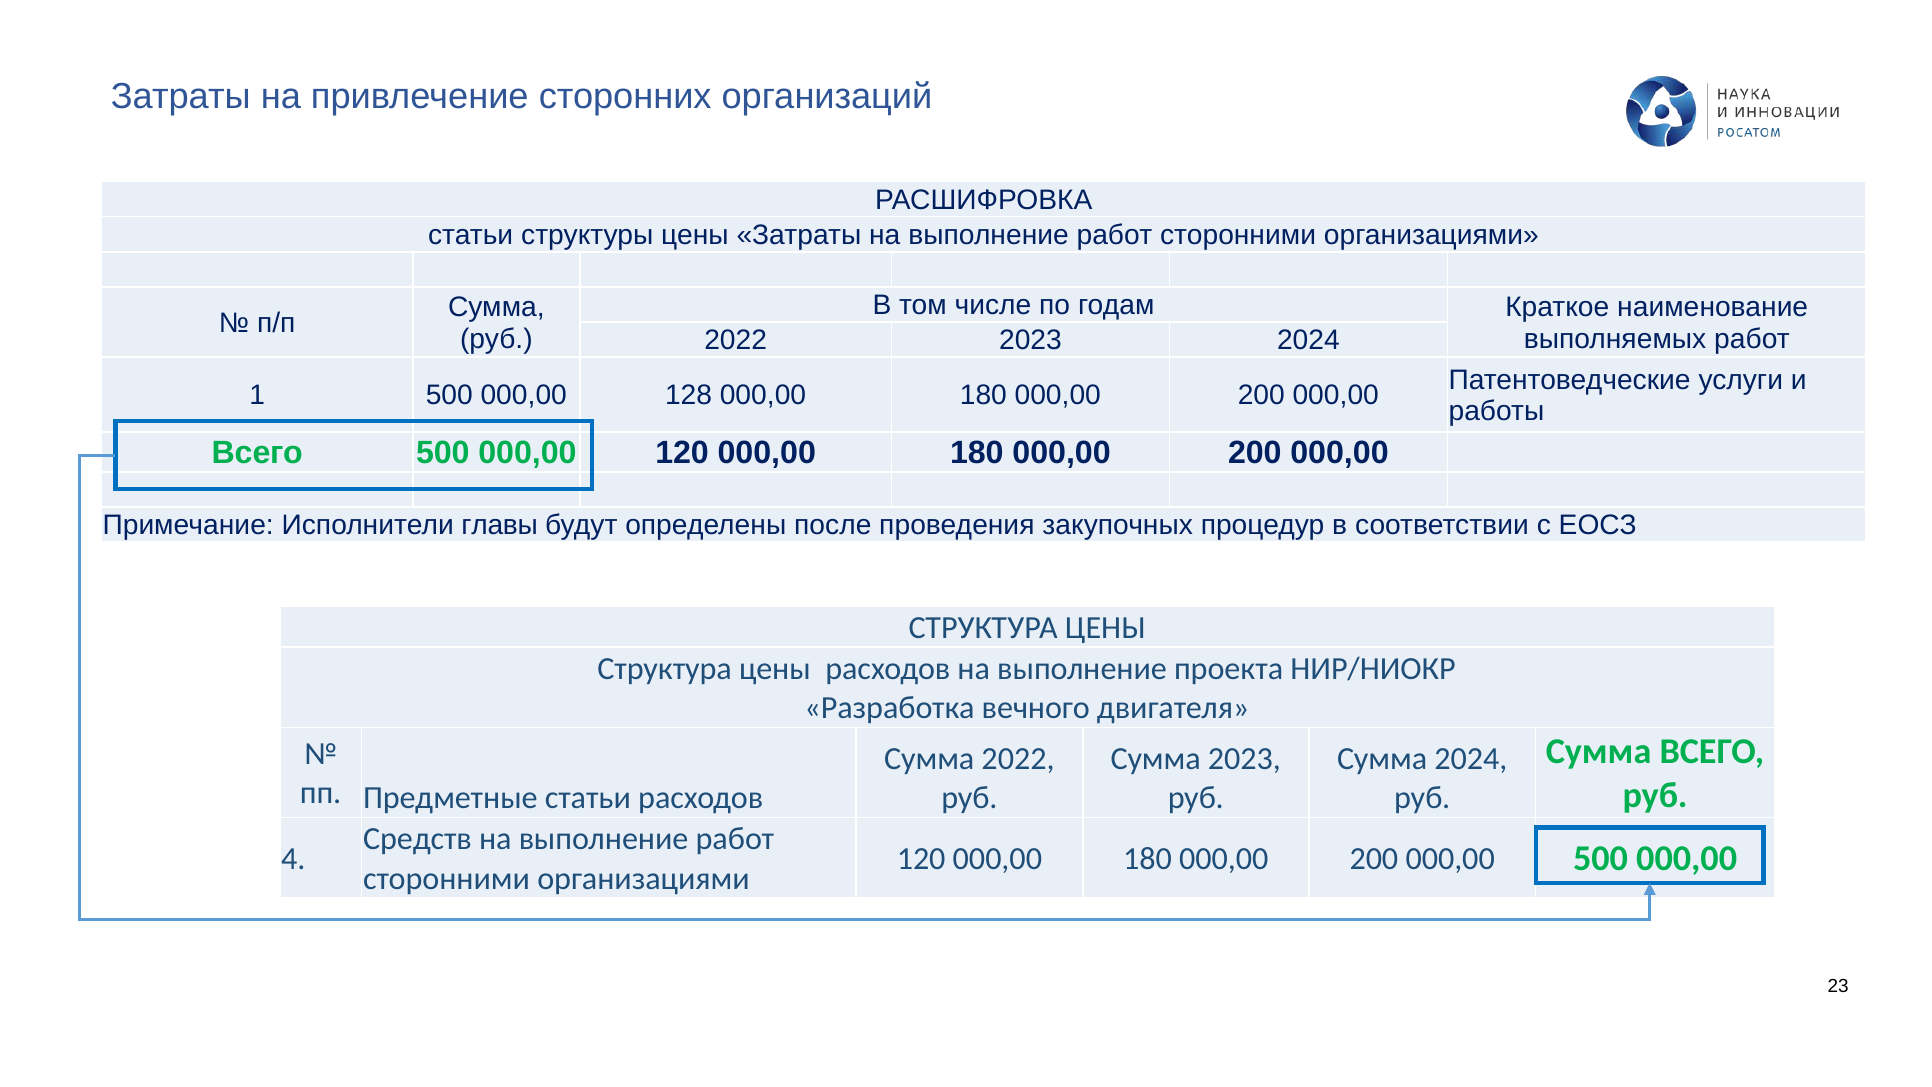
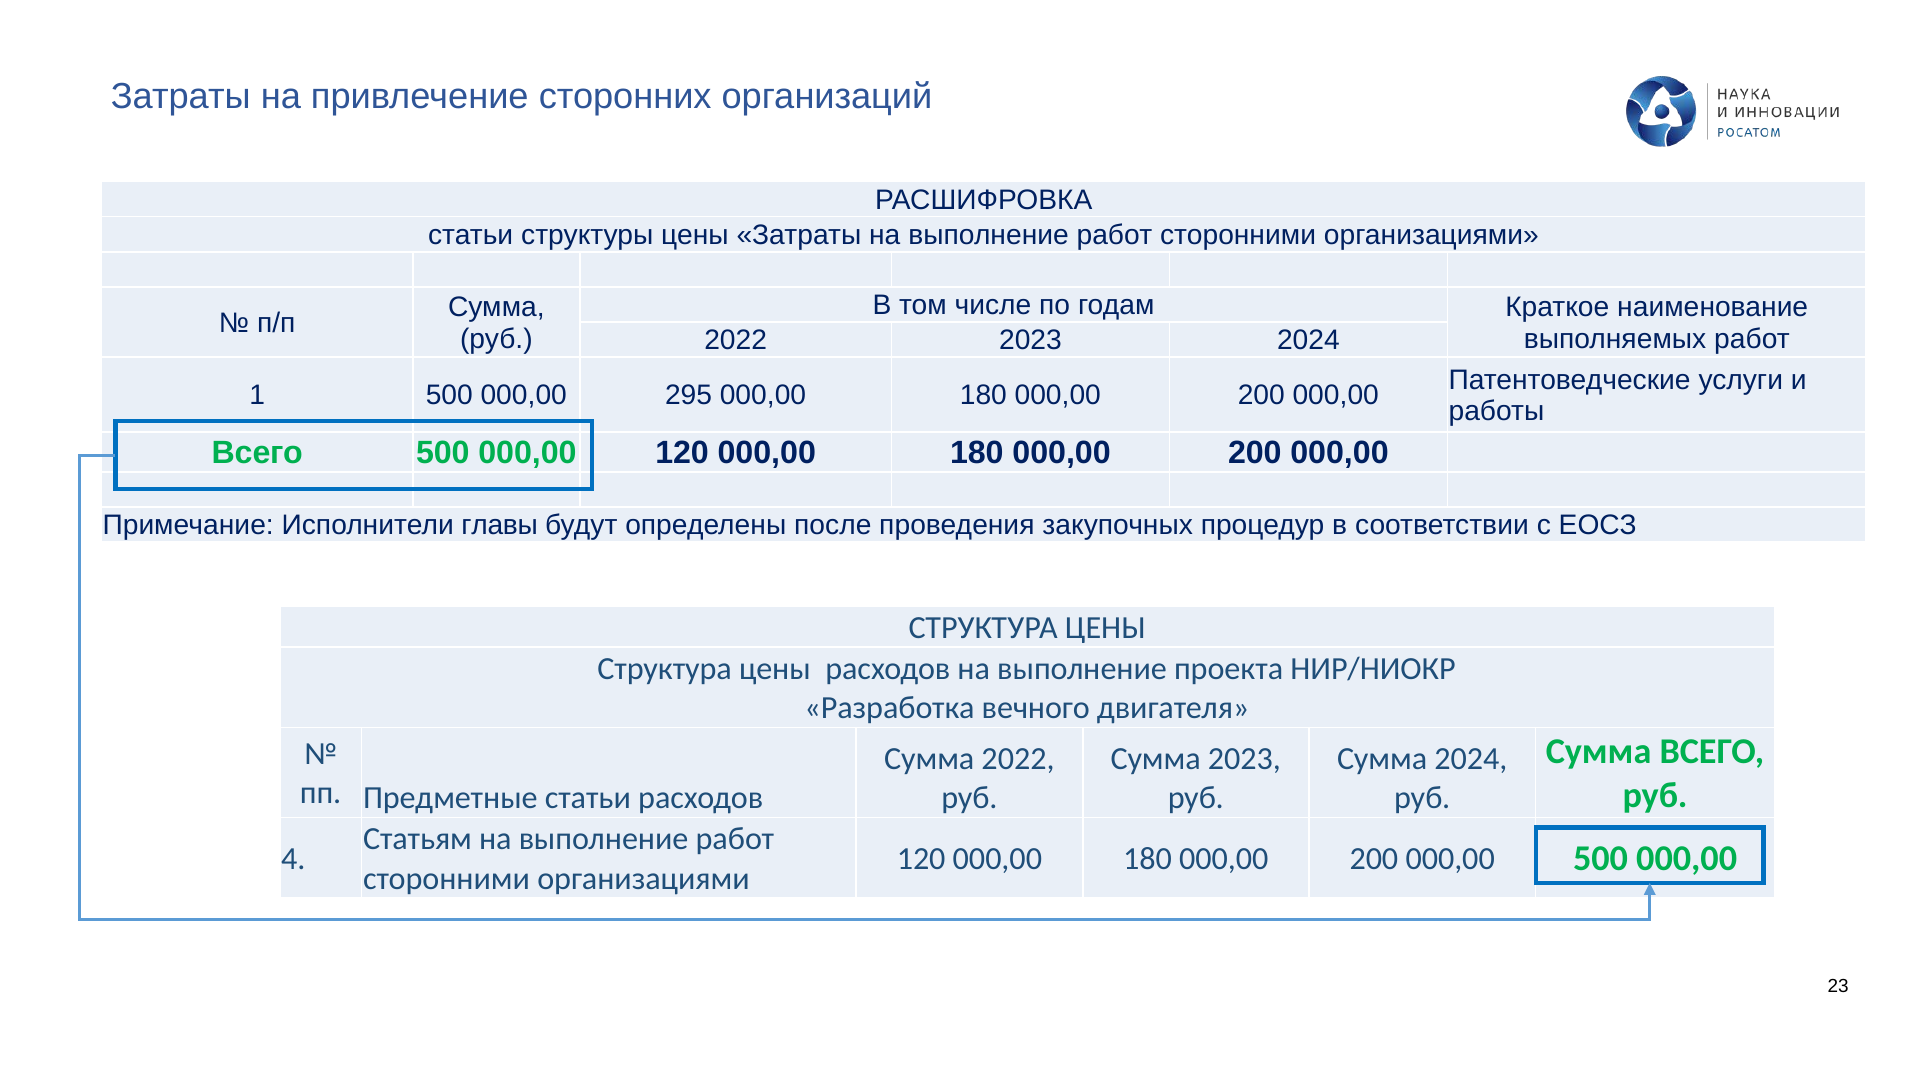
128: 128 -> 295 (689, 395)
Средств: Средств -> Статьям (417, 839)
